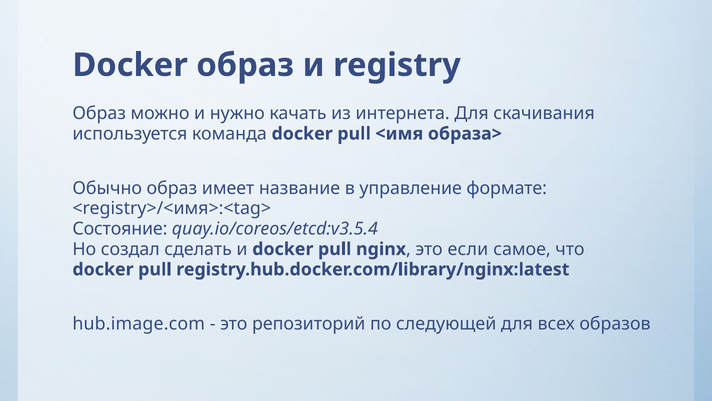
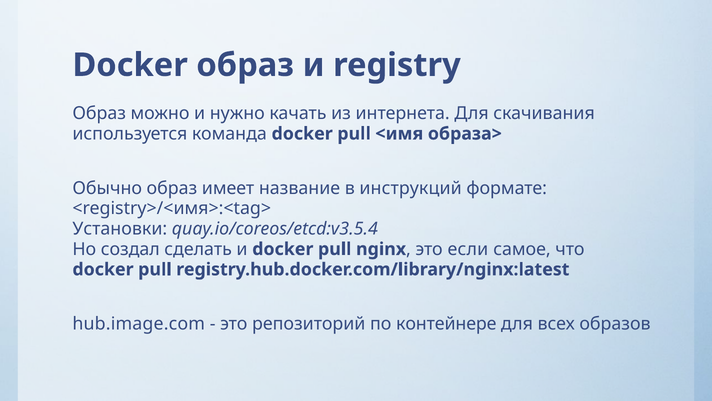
управление: управление -> инструкций (411, 188)
Состояние: Состояние -> Установки (120, 229)
следующей: следующей -> контейнере (446, 324)
